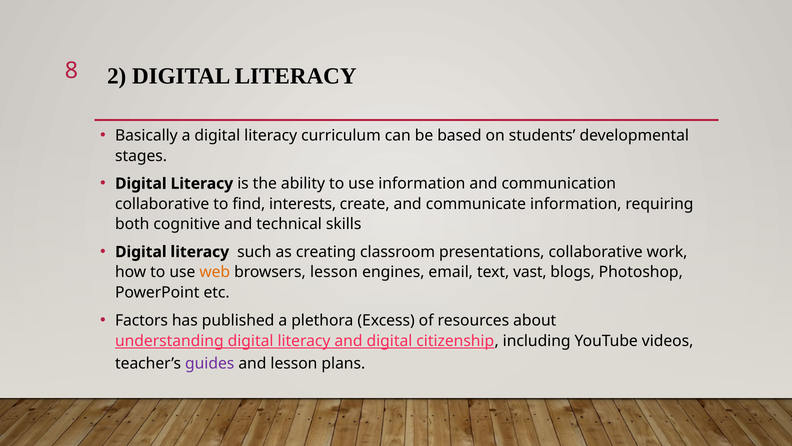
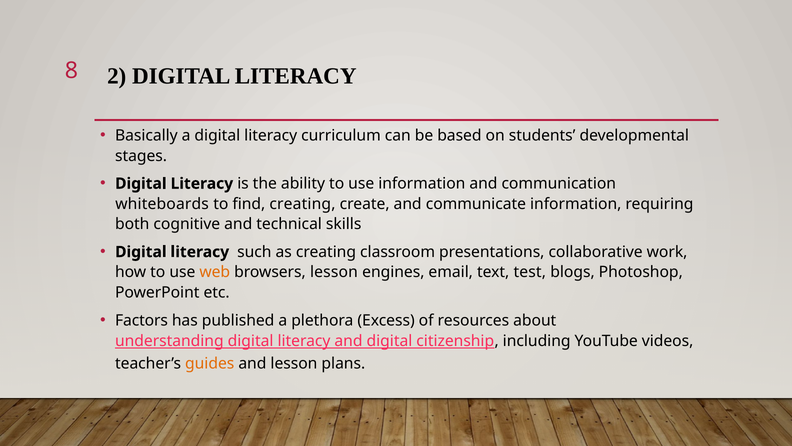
collaborative: collaborative -> whiteboards (162, 204)
find interests: interests -> creating (302, 204)
vast: vast -> test (530, 272)
guides colour: purple -> orange (210, 363)
